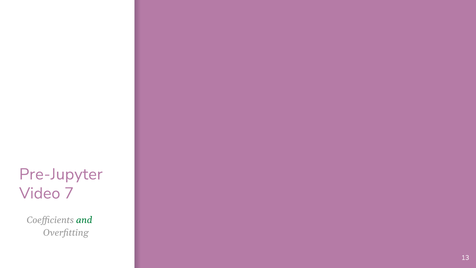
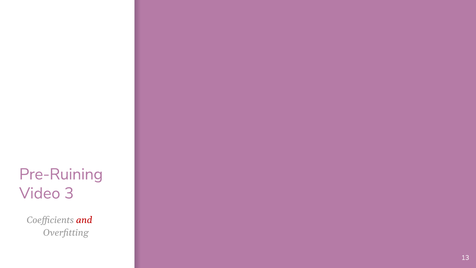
Pre-Jupyter: Pre-Jupyter -> Pre-Ruining (61, 174)
7: 7 -> 3 (69, 193)
and colour: green -> red (84, 220)
